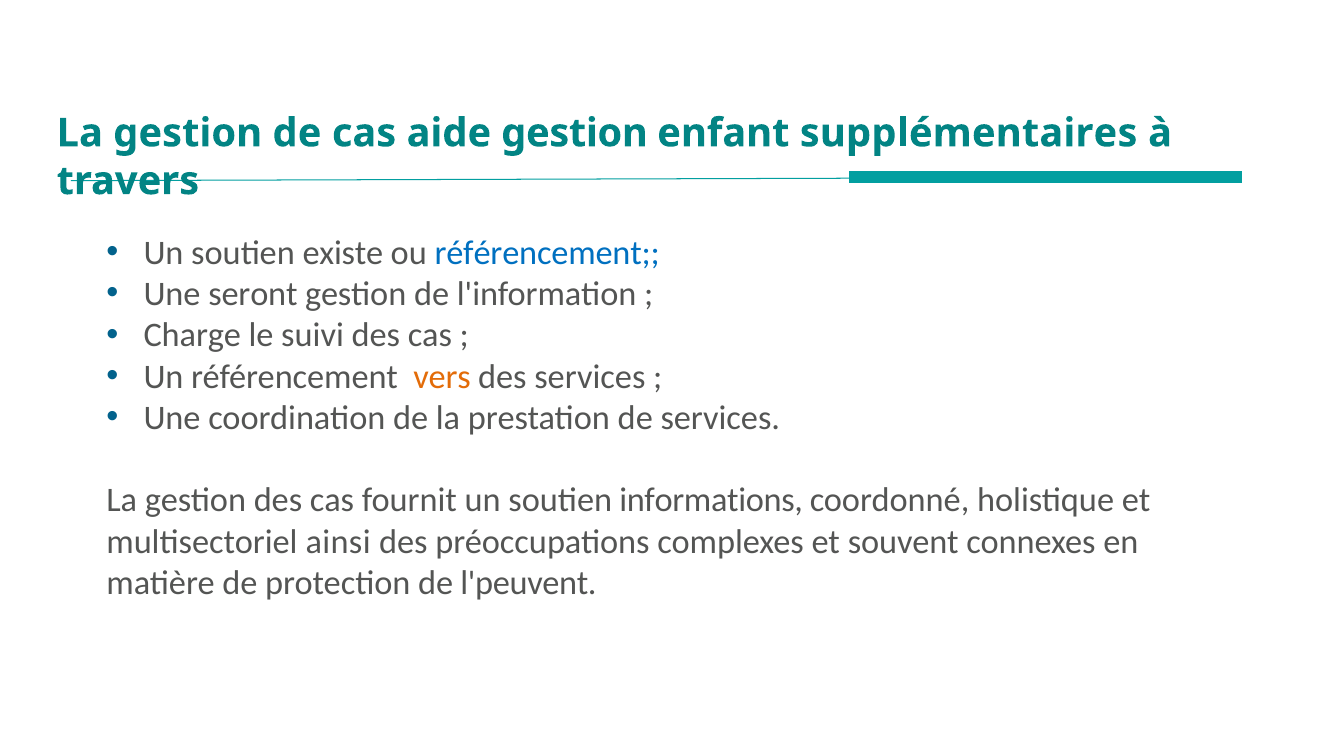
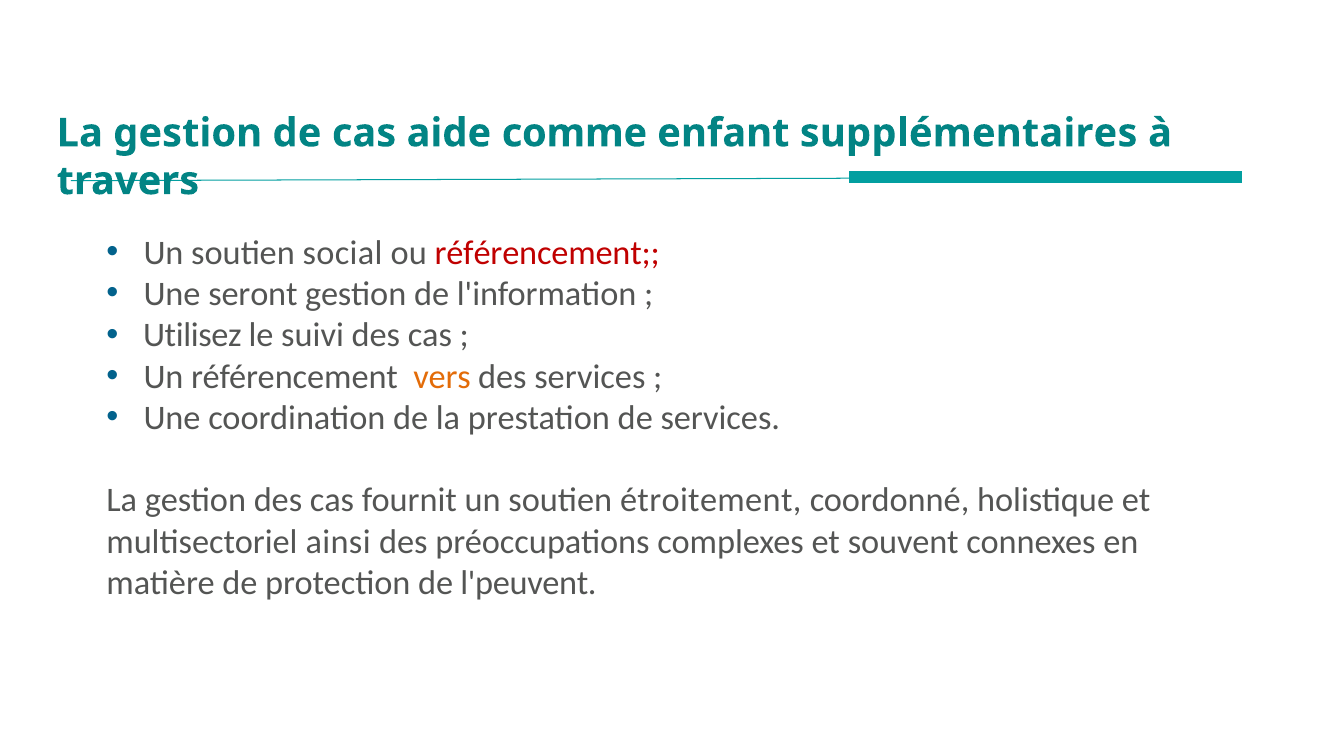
aide gestion: gestion -> comme (574, 133)
existe: existe -> social (343, 253)
référencement colour: blue -> red (547, 253)
Charge: Charge -> Utilisez (192, 336)
informations: informations -> étroitement (711, 500)
